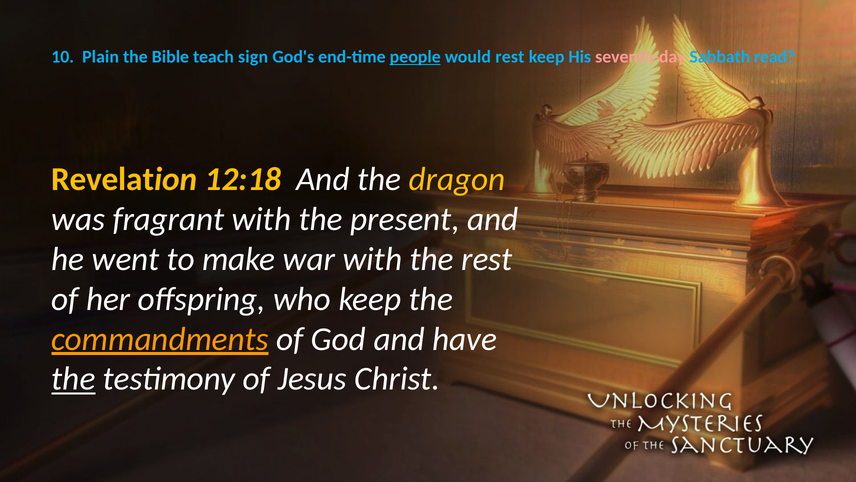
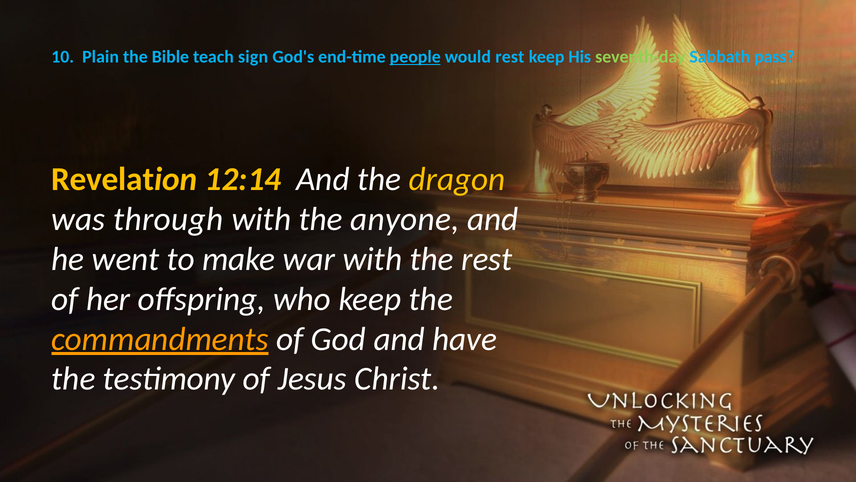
seventh-day colour: pink -> light green (640, 57)
read: read -> pass (774, 57)
12:18: 12:18 -> 12:14 (243, 179)
fragrant: fragrant -> through (168, 219)
present: present -> anyone (405, 219)
the underline: present -> none (73, 379)
